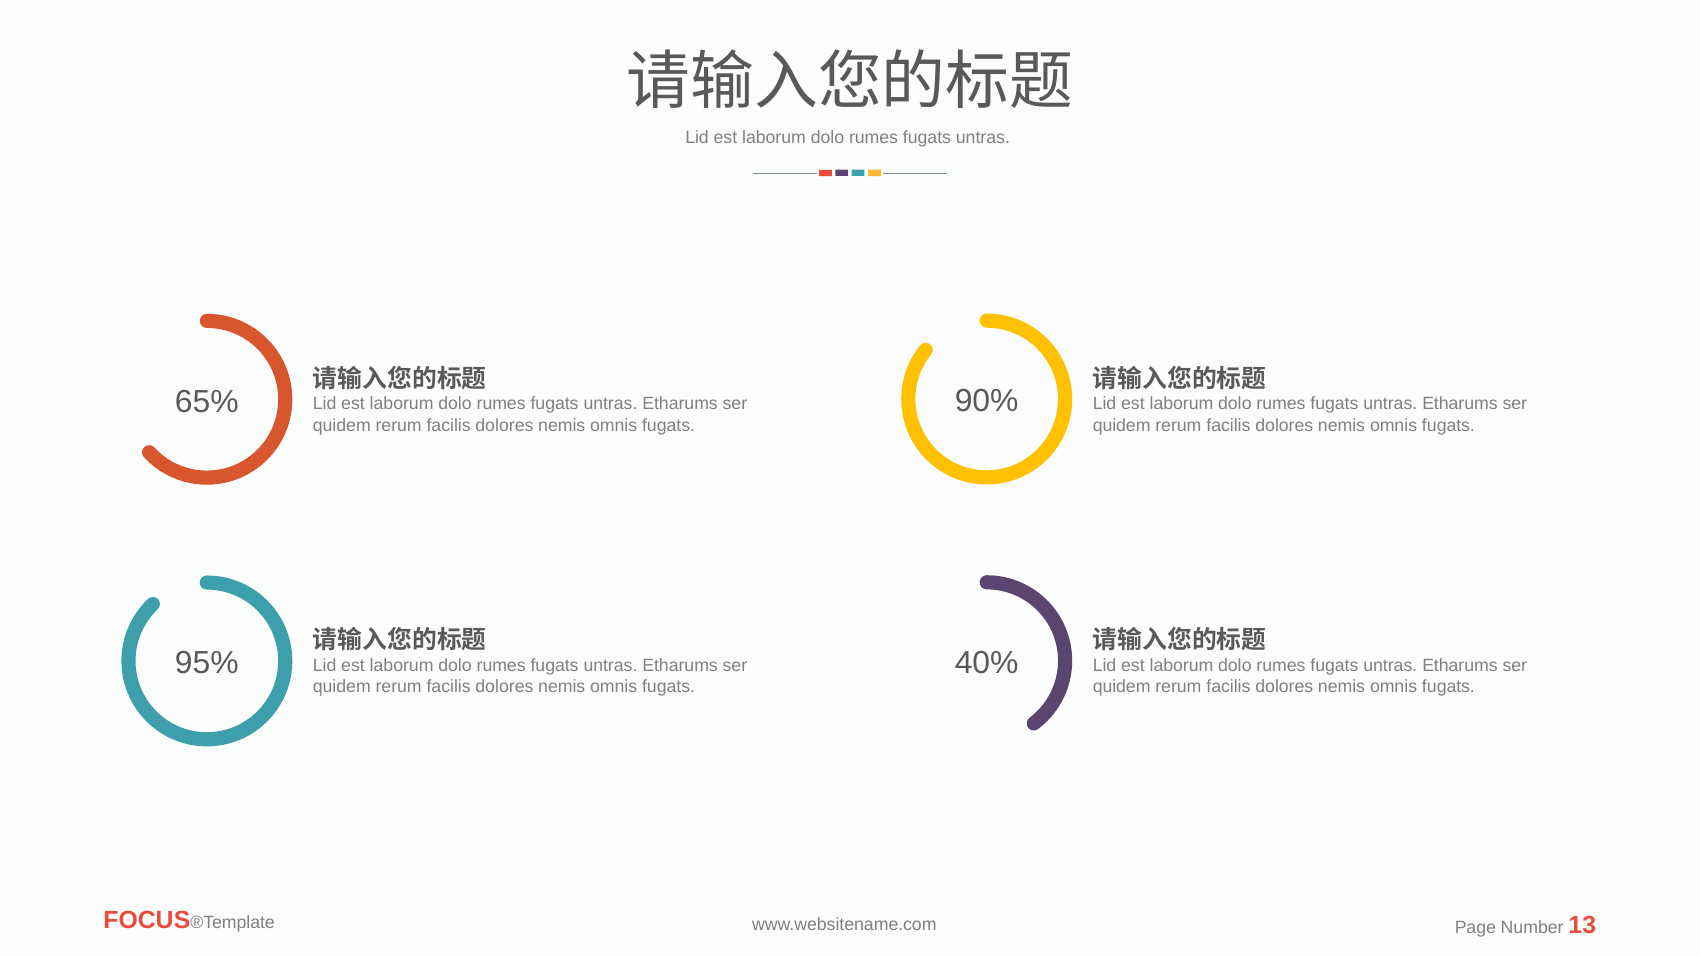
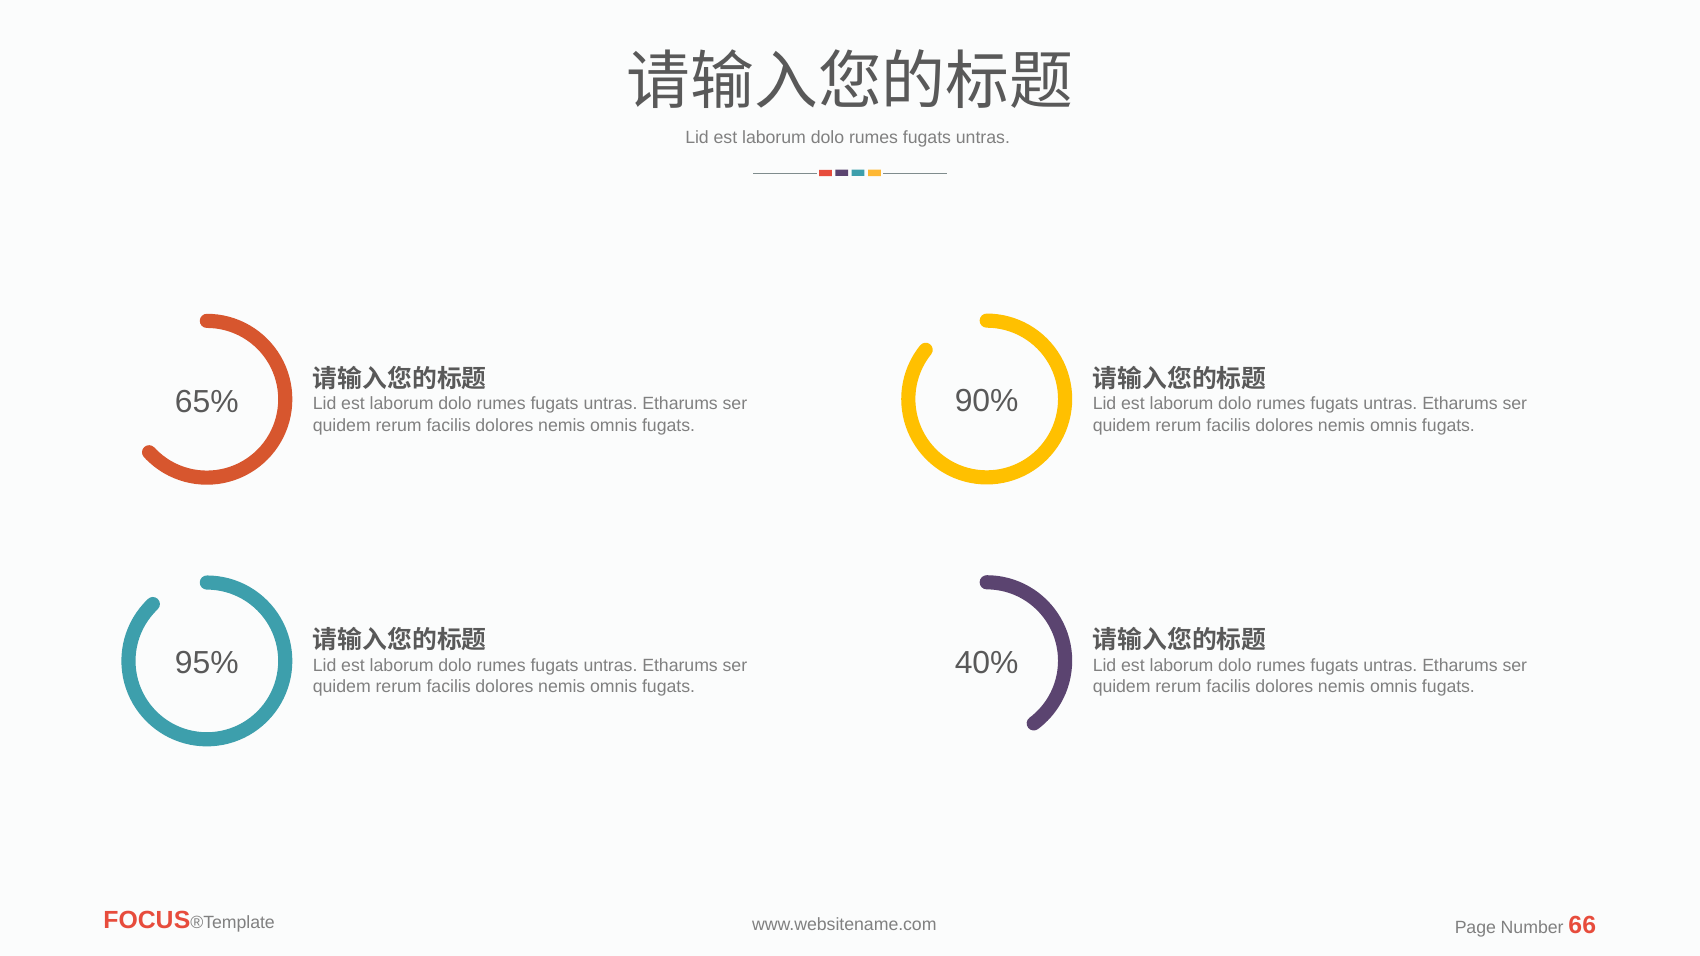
13: 13 -> 66 (1582, 925)
